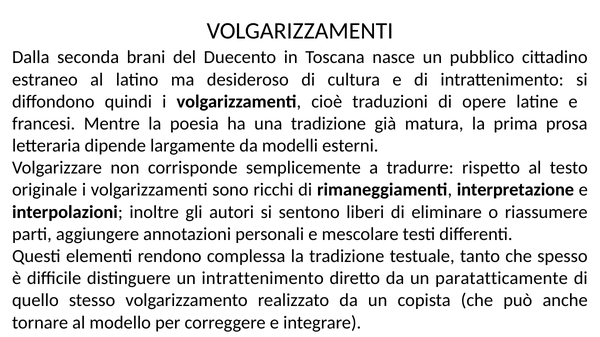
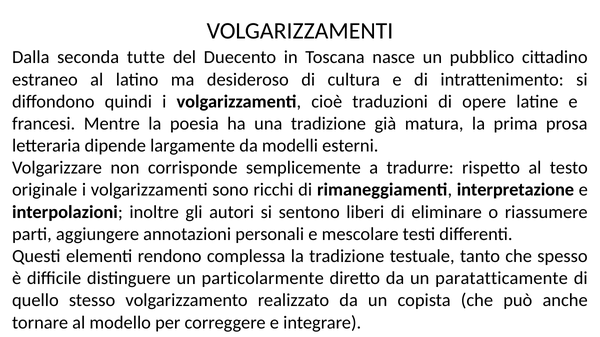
brani: brani -> tutte (146, 57)
un intrattenimento: intrattenimento -> particolarmente (263, 279)
